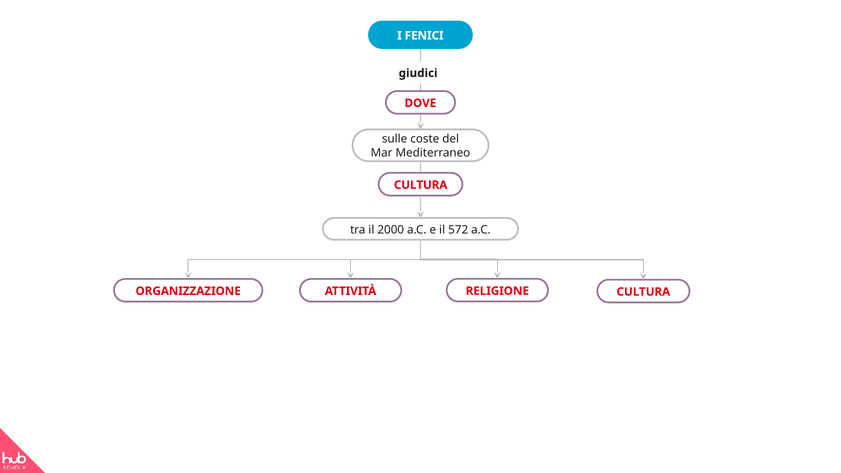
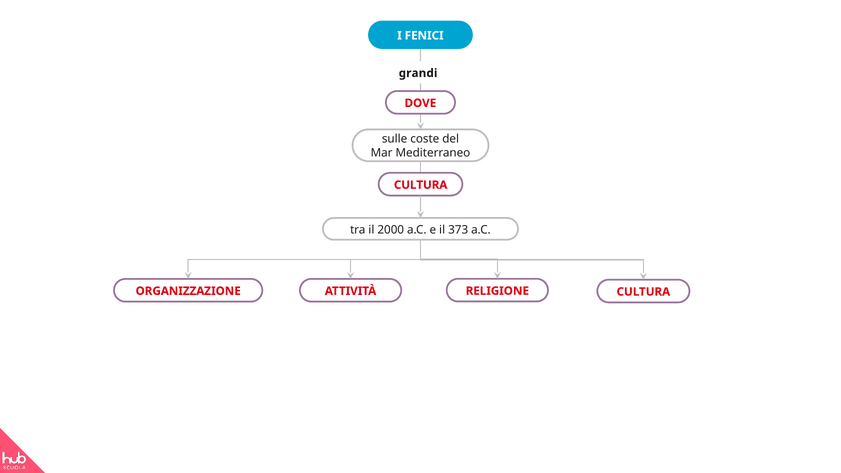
giudici: giudici -> grandi (418, 73)
572: 572 -> 373 (458, 230)
